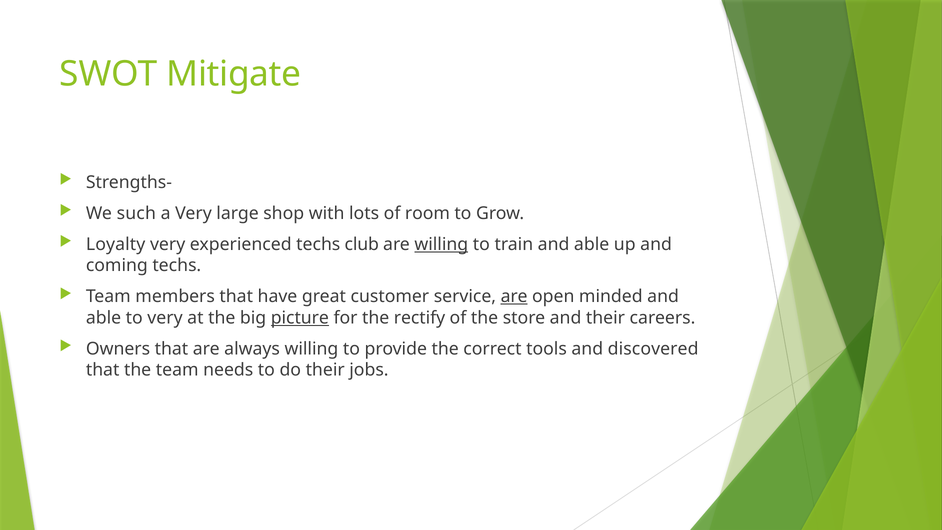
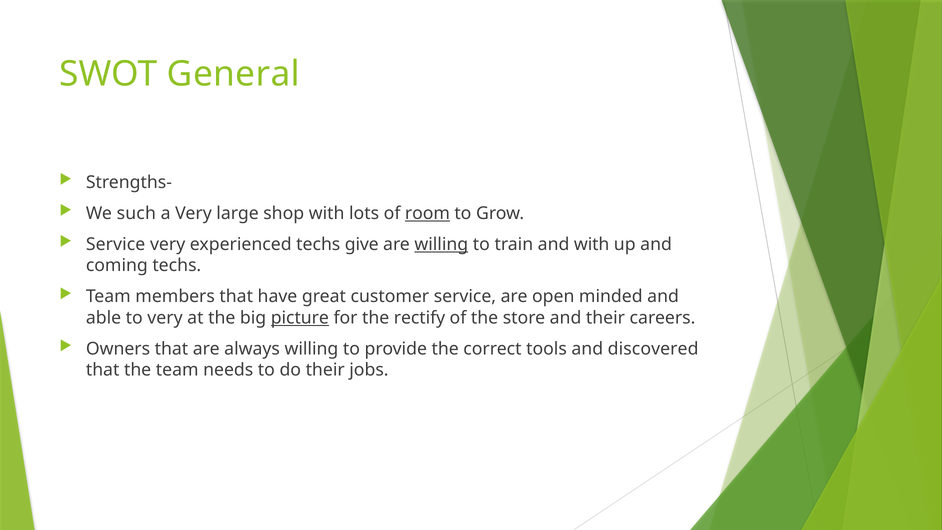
Mitigate: Mitigate -> General (233, 74)
room underline: none -> present (427, 213)
Loyalty: Loyalty -> Service (116, 244)
club: club -> give (362, 244)
train and able: able -> with (592, 244)
are underline: present -> none (514, 297)
